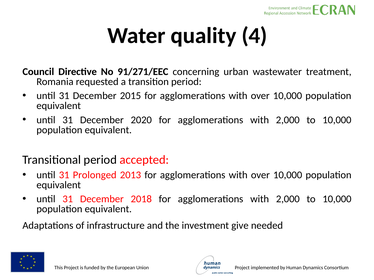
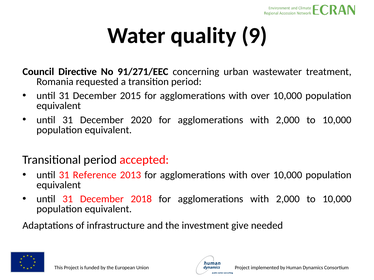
4: 4 -> 9 (254, 36)
Prolonged: Prolonged -> Reference (95, 175)
